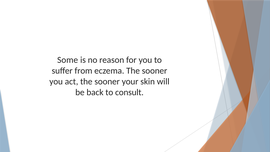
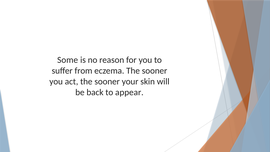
consult: consult -> appear (129, 92)
